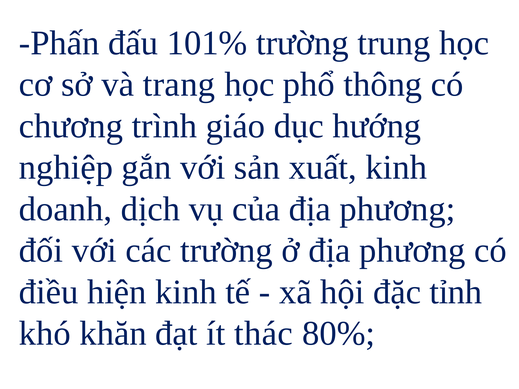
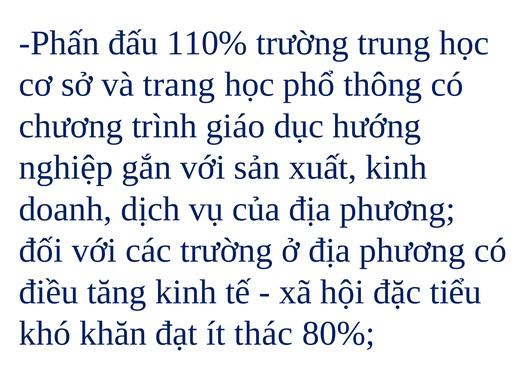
101%: 101% -> 110% (207, 43)
hiện: hiện -> tăng (117, 292)
tỉnh: tỉnh -> tiểu (456, 292)
